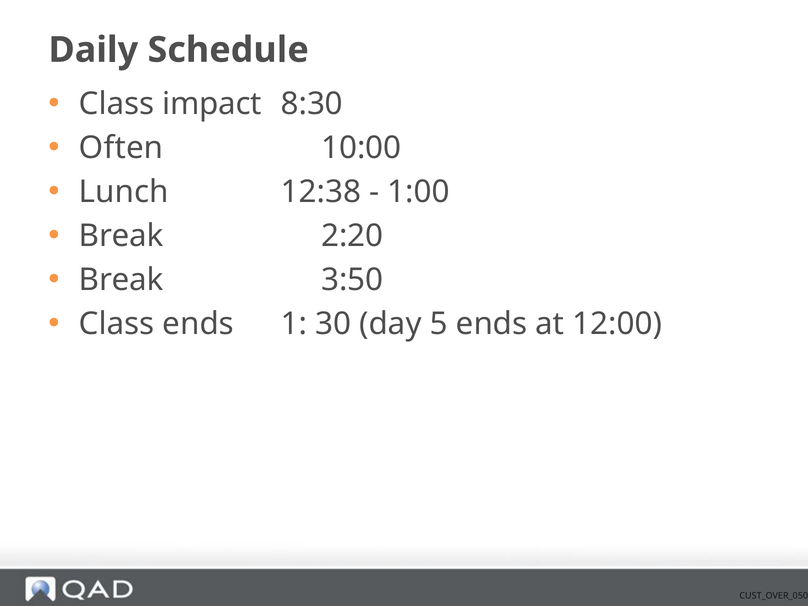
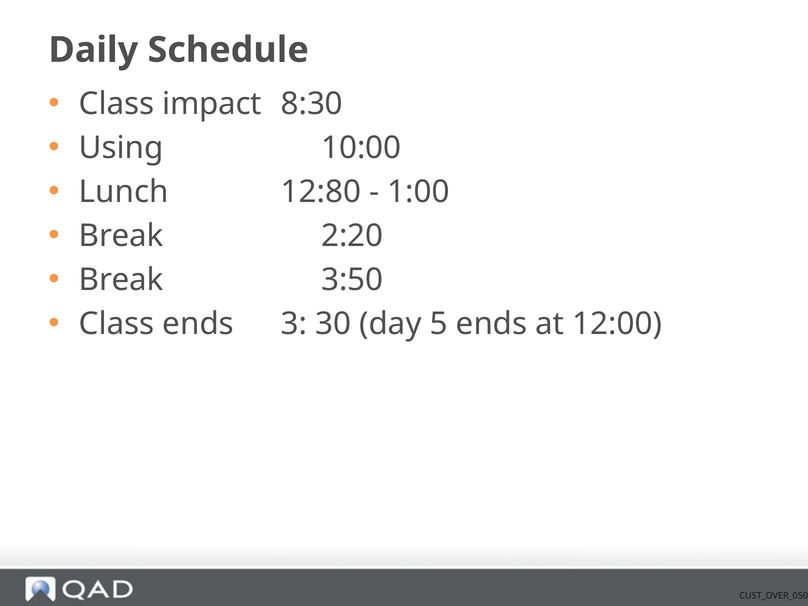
Often: Often -> Using (121, 148)
12:38: 12:38 -> 12:80 (321, 192)
1: 1 -> 3 (294, 324)
